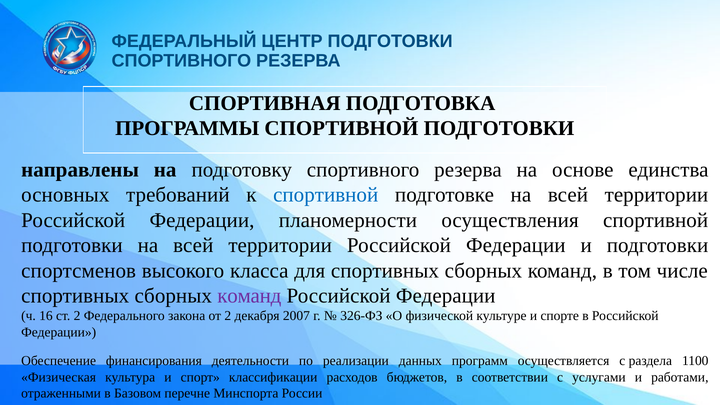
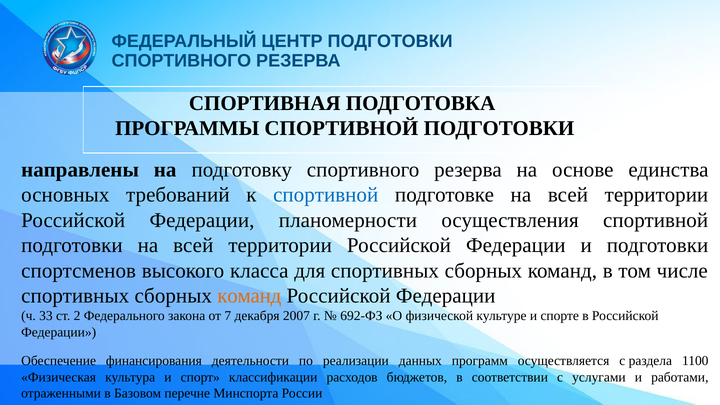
команд colour: purple -> orange (249, 296)
16: 16 -> 33 (46, 316)
от 2: 2 -> 7 (228, 316)
326-ФЗ: 326-ФЗ -> 692-ФЗ (361, 316)
